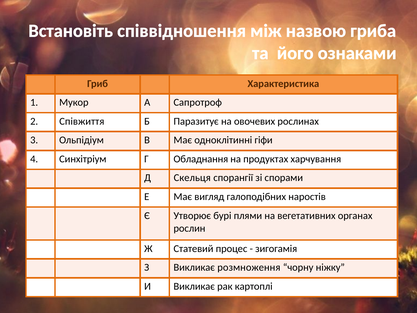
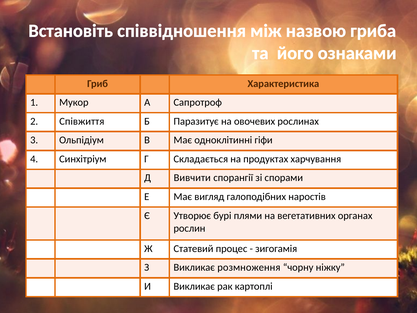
Обладнання: Обладнання -> Складається (201, 159)
Скельця: Скельця -> Вивчити (192, 178)
